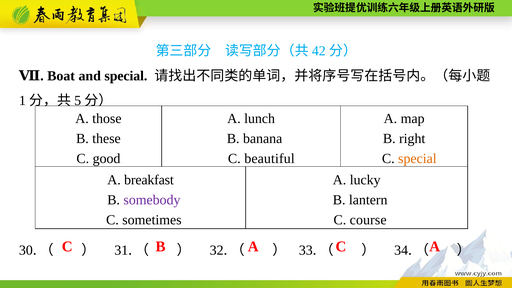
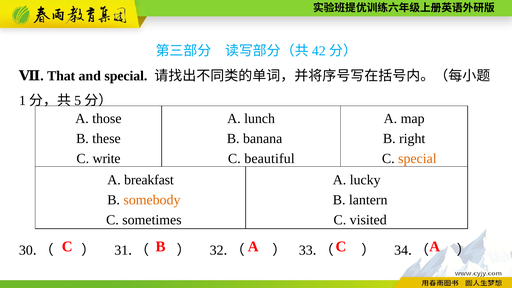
Boat: Boat -> That (61, 76)
good: good -> write (107, 158)
somebody colour: purple -> orange (152, 200)
course: course -> visited (368, 220)
